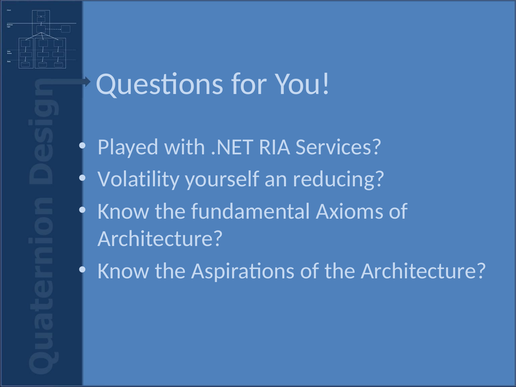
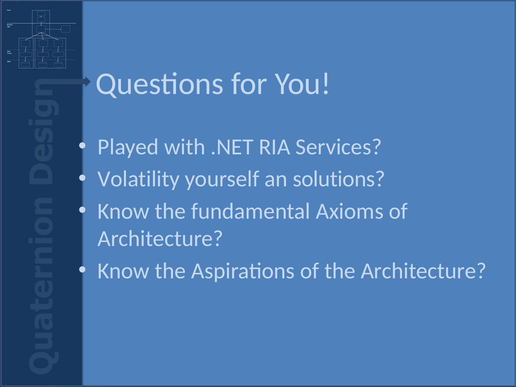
reducing: reducing -> solutions (339, 179)
